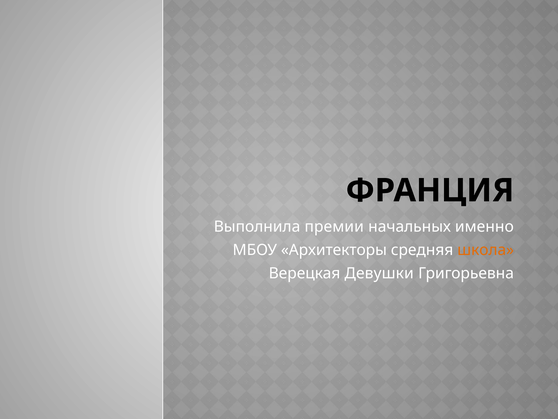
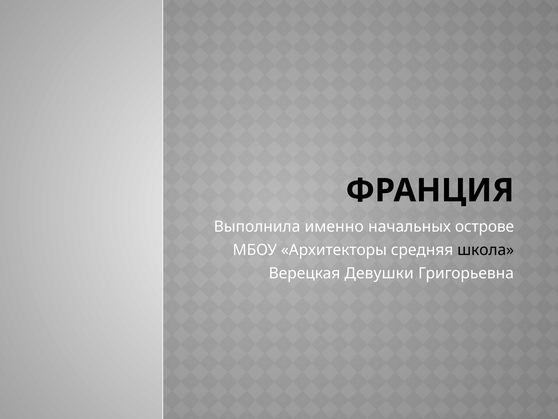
премии: премии -> именно (334, 226)
именно: именно -> острове (485, 226)
школа colour: orange -> black (486, 250)
